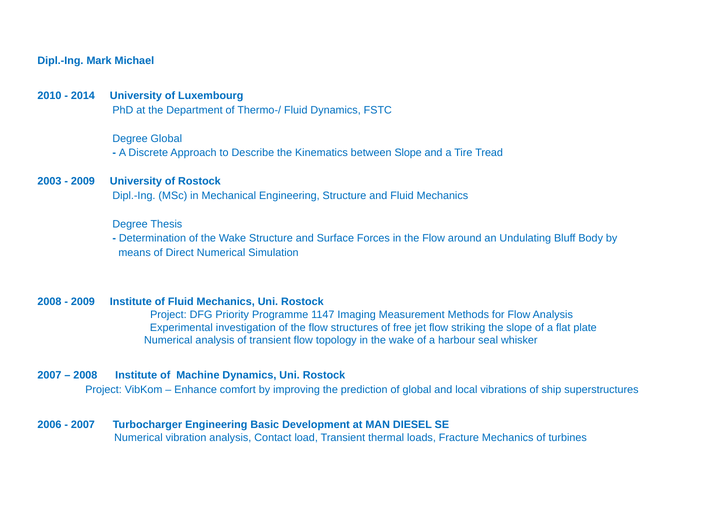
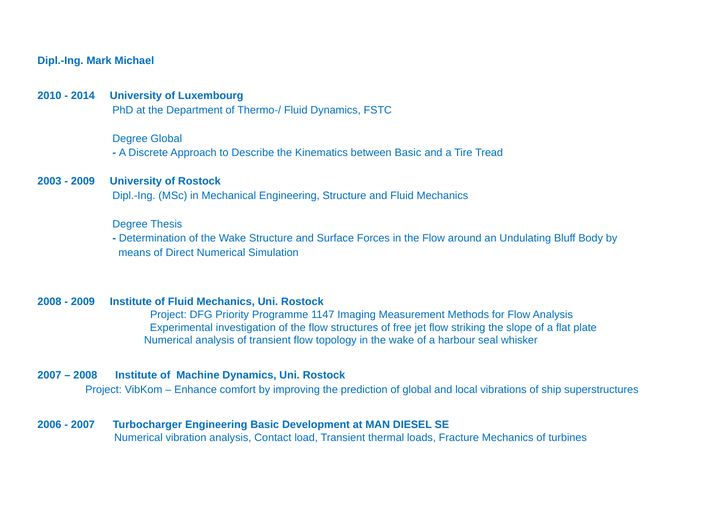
between Slope: Slope -> Basic (408, 153)
